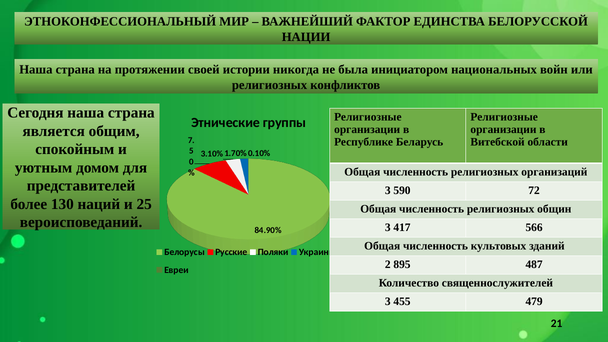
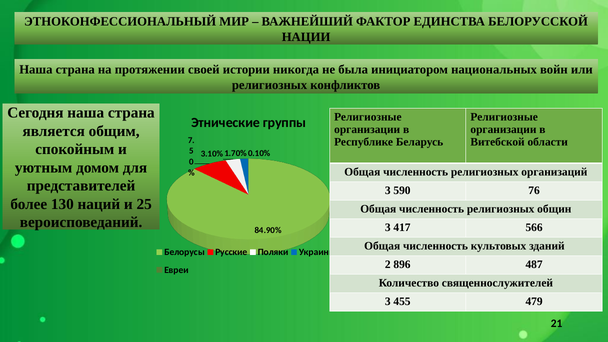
72: 72 -> 76 (534, 190)
895: 895 -> 896 (402, 264)
